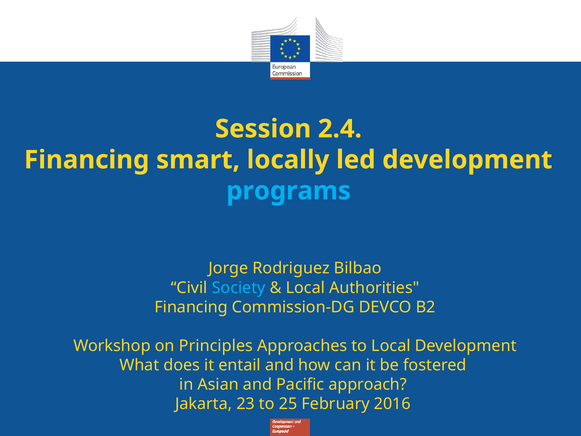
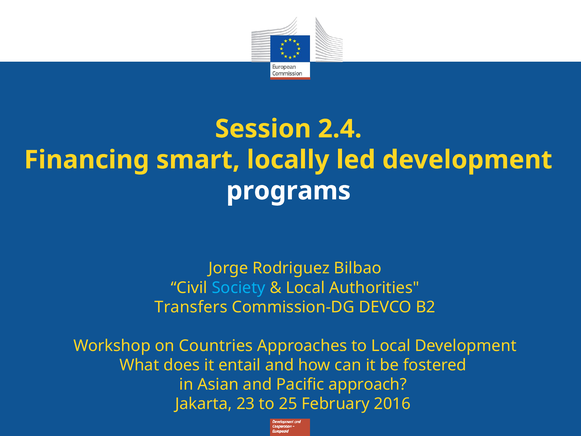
programs colour: light blue -> white (289, 191)
Financing: Financing -> Transfers (191, 307)
Principles: Principles -> Countries (216, 346)
